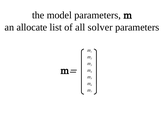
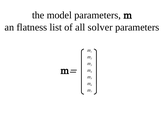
allocate: allocate -> flatness (32, 27)
